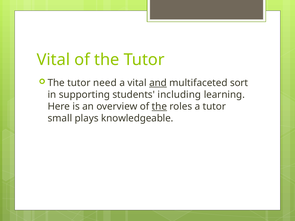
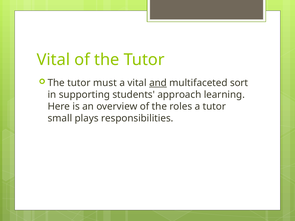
need: need -> must (105, 83)
including: including -> approach (179, 95)
the underline: present -> none (159, 107)
knowledgeable: knowledgeable -> responsibilities (137, 118)
